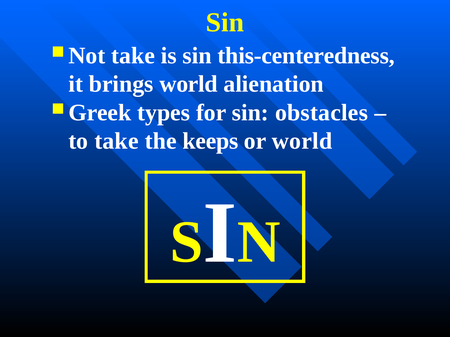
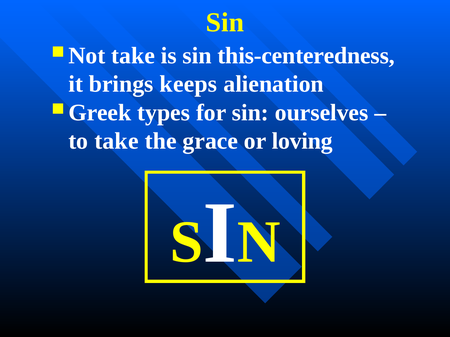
brings world: world -> keeps (188, 84)
obstacles: obstacles -> ourselves (322, 113)
keeps: keeps -> grace (210, 141)
or world: world -> loving (302, 141)
